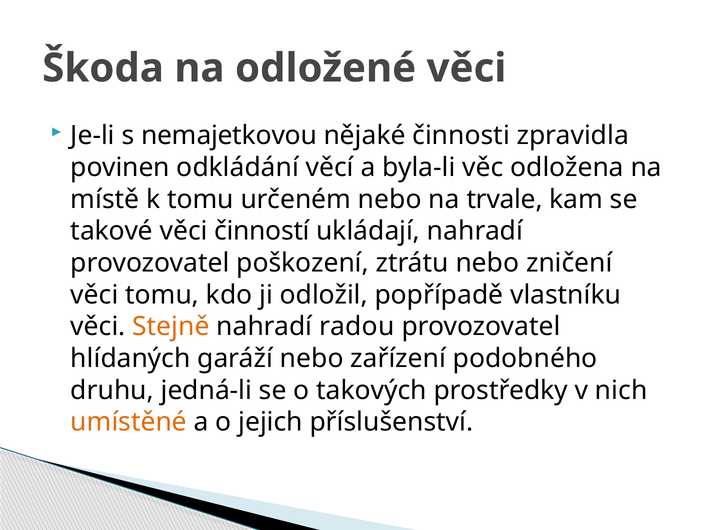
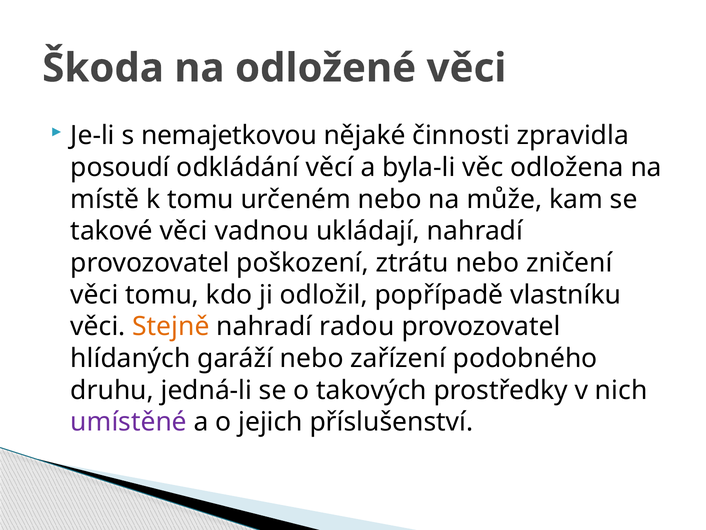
povinen: povinen -> posoudí (120, 167)
trvale: trvale -> může (504, 199)
činností: činností -> vadnou (262, 231)
umístěné colour: orange -> purple (129, 422)
